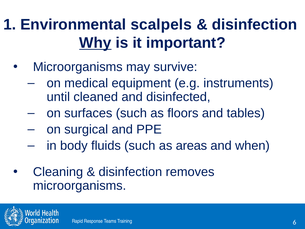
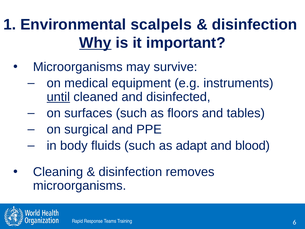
until underline: none -> present (58, 97)
areas: areas -> adapt (191, 146)
when: when -> blood (252, 146)
